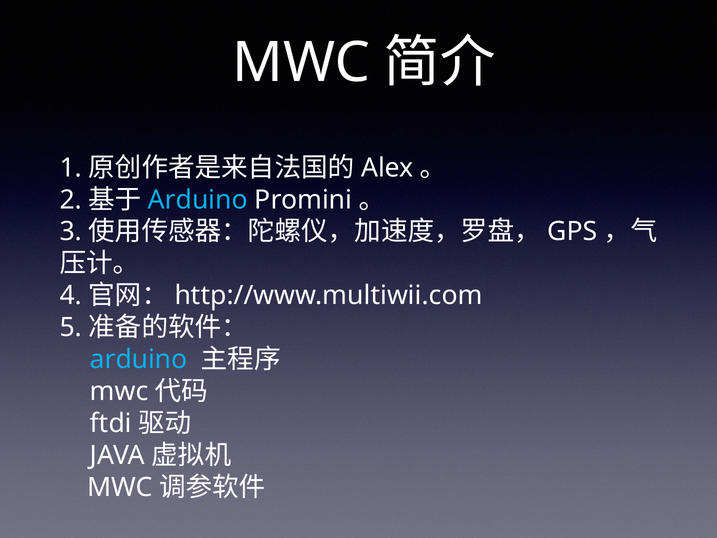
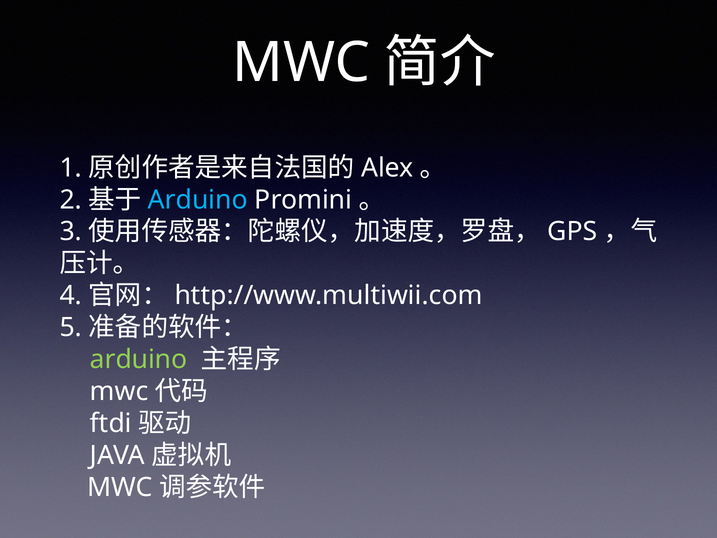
arduino colour: light blue -> light green (139, 359)
